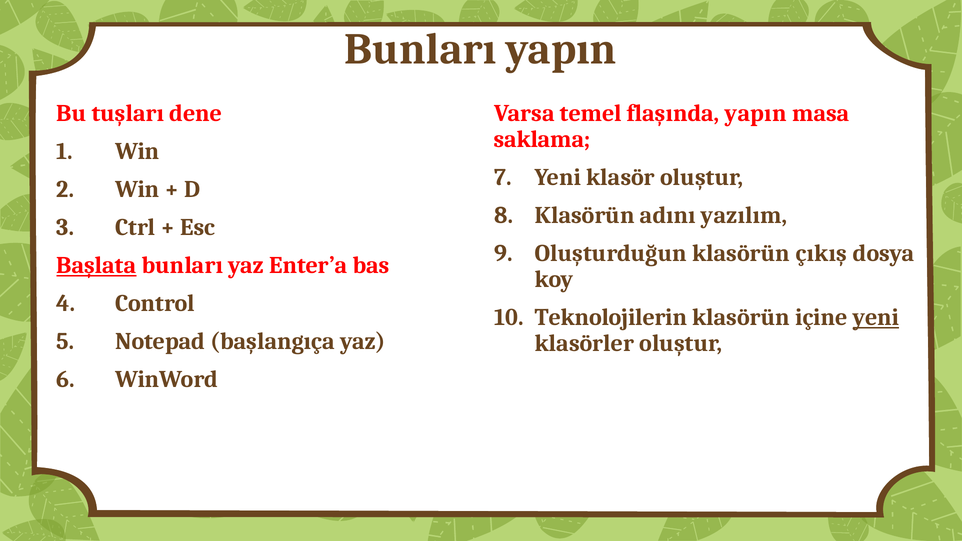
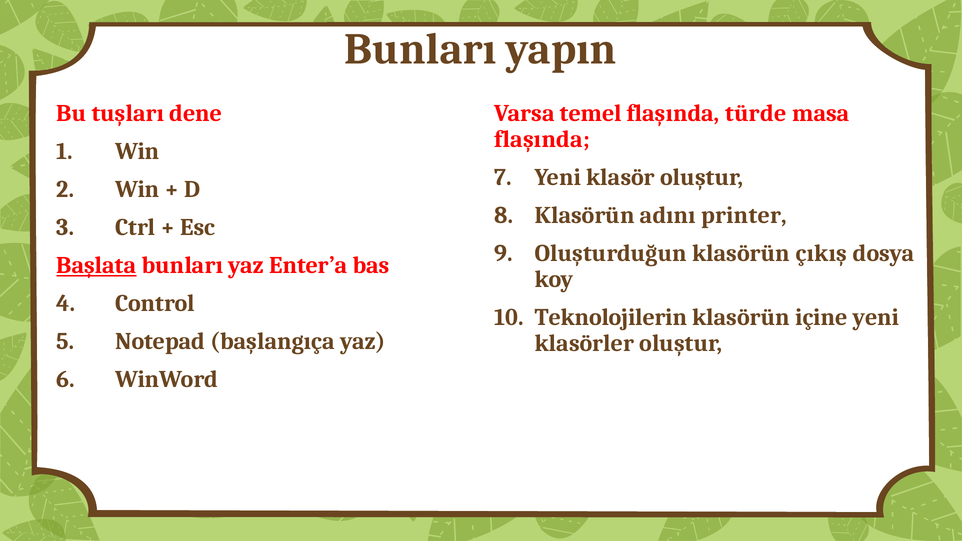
flaşında yapın: yapın -> türde (756, 113)
saklama: saklama -> flaşında (542, 139)
yazılım: yazılım -> printer (744, 215)
yeni underline: present -> none (876, 317)
